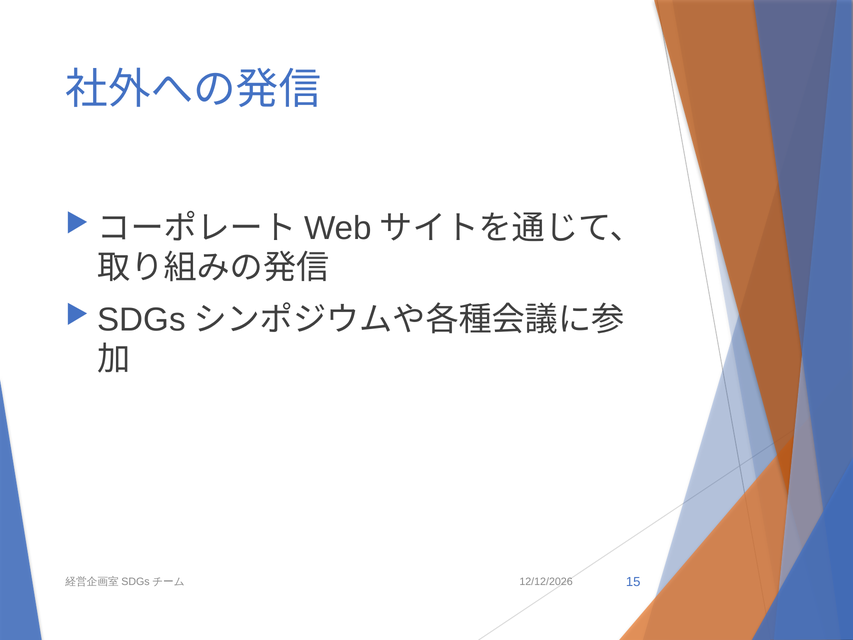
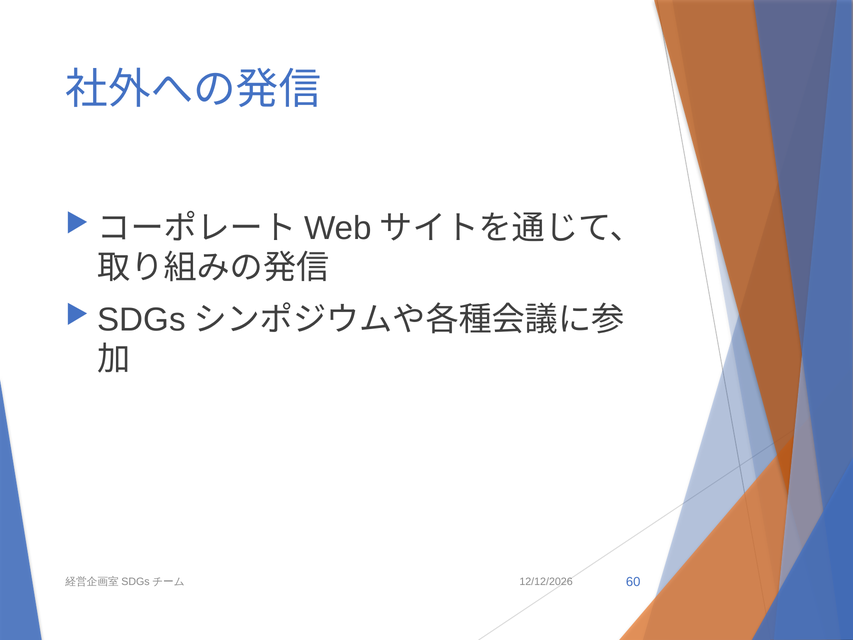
15: 15 -> 60 (633, 581)
